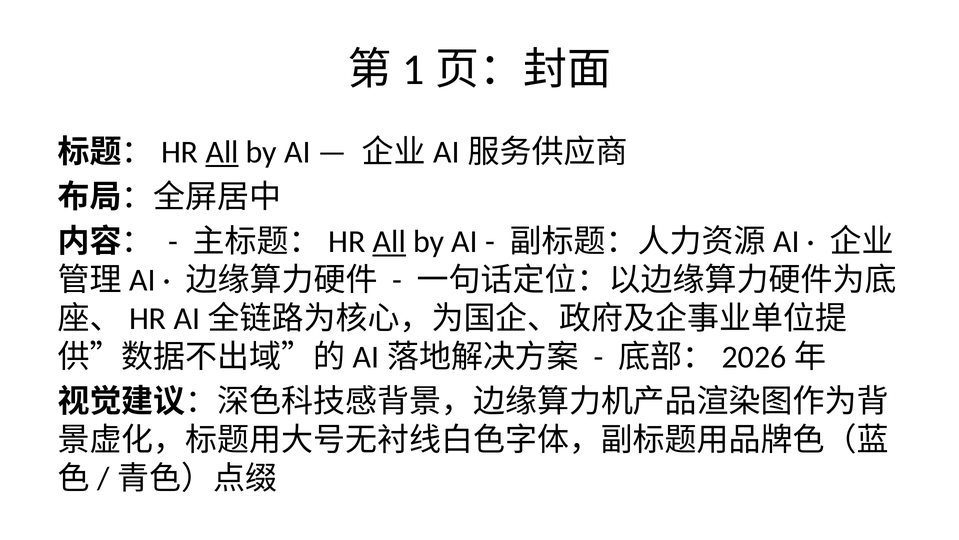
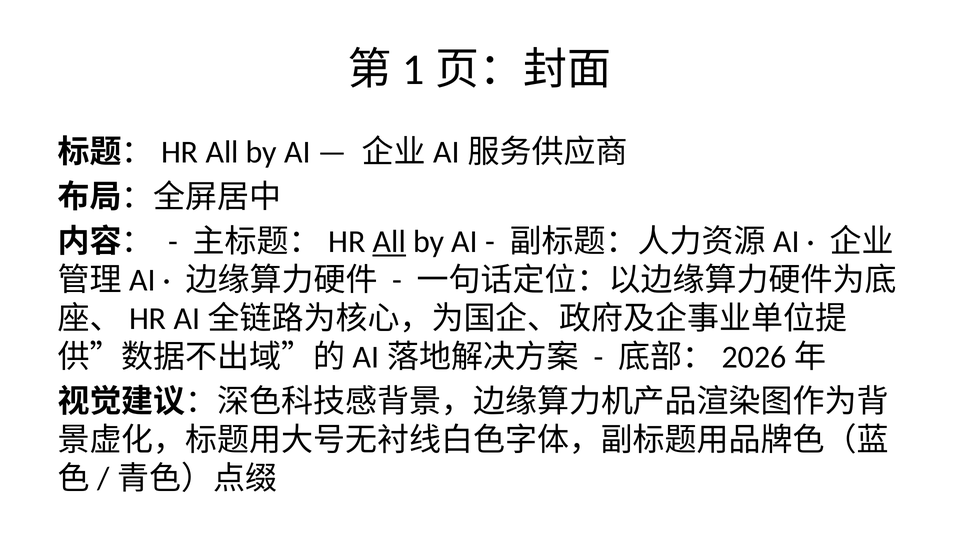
All underline: present -> none (222, 152)
